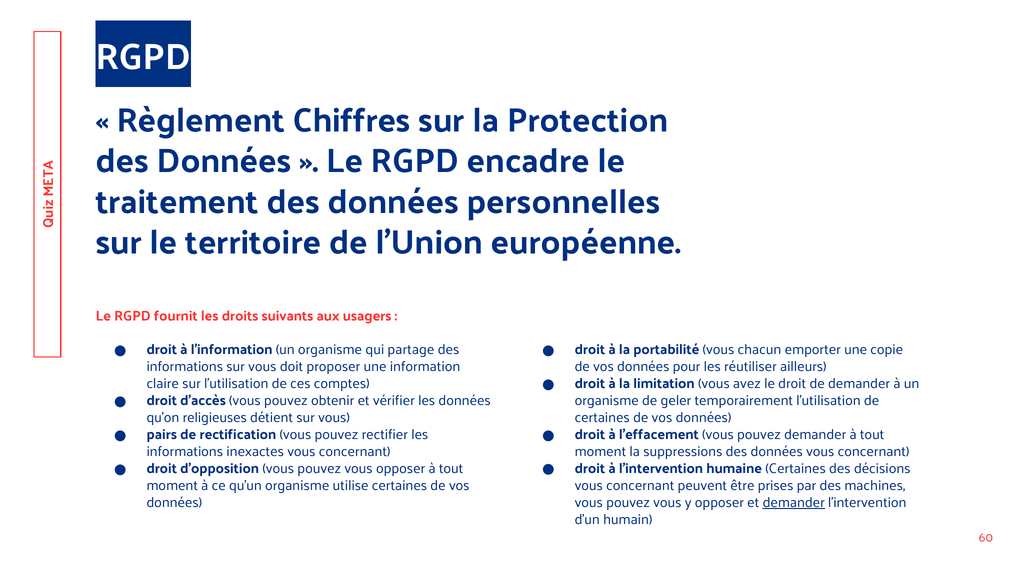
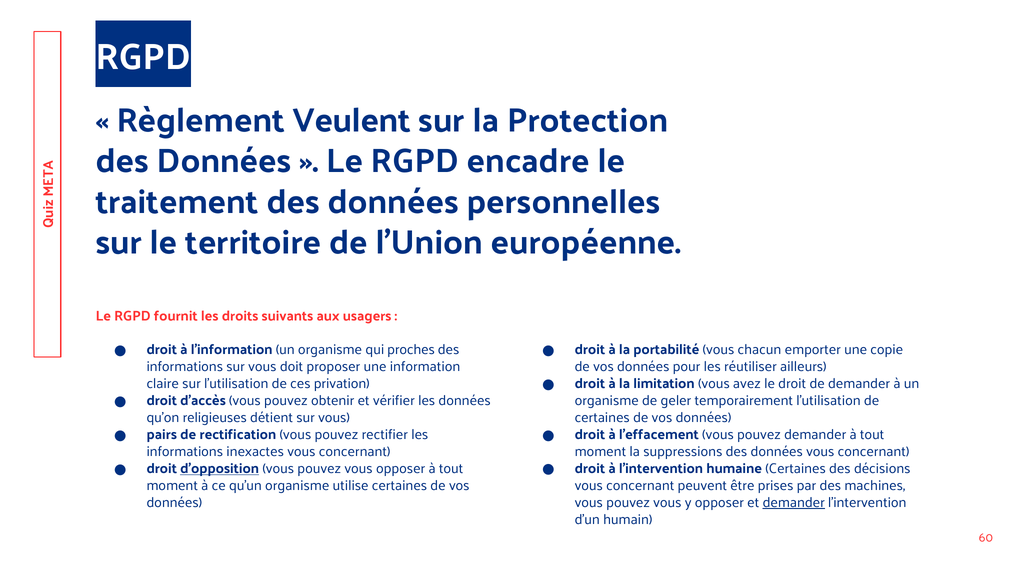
Chiffres: Chiffres -> Veulent (352, 120)
partage: partage -> proches (411, 350)
comptes: comptes -> privation (342, 384)
d’opposition underline: none -> present (220, 469)
